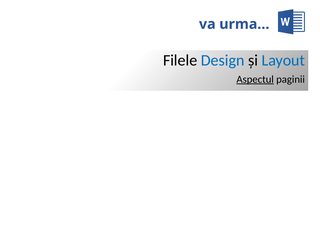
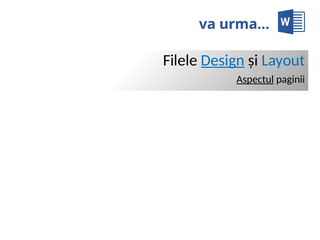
Design underline: none -> present (223, 60)
